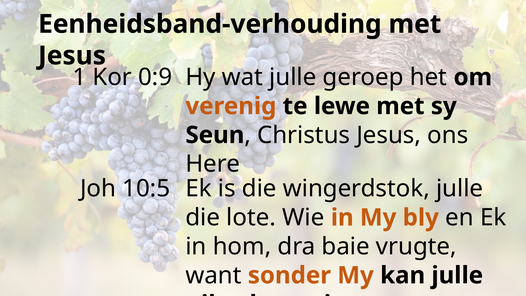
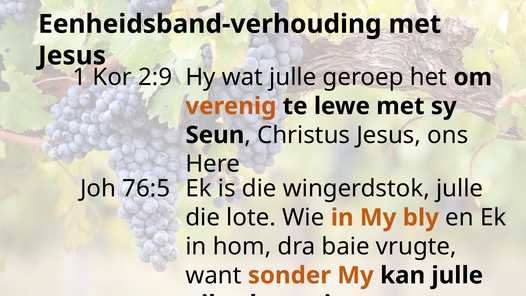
0:9: 0:9 -> 2:9 (155, 77)
10:5: 10:5 -> 76:5 (146, 189)
